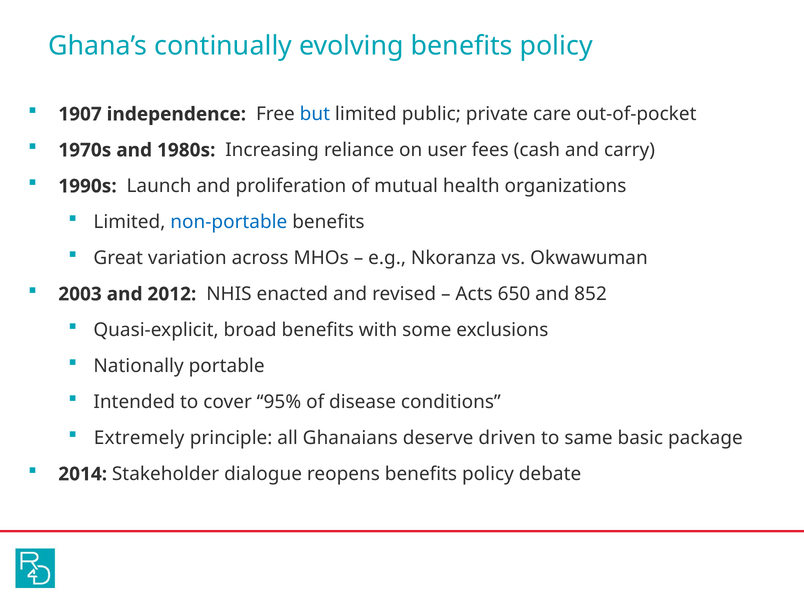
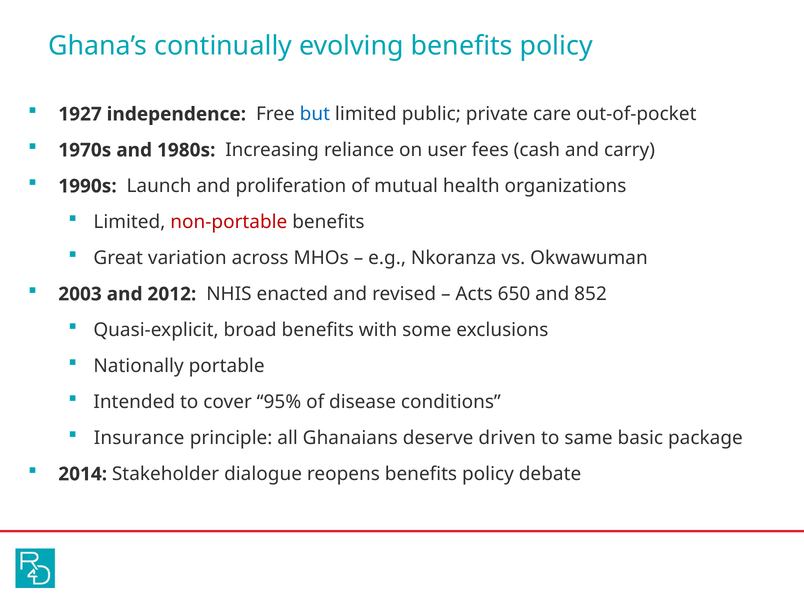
1907: 1907 -> 1927 (80, 114)
non-portable colour: blue -> red (229, 222)
Extremely: Extremely -> Insurance (139, 438)
